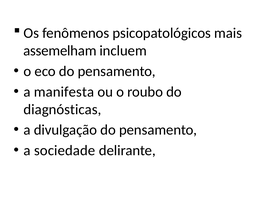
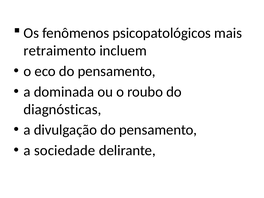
assemelham: assemelham -> retraimento (60, 51)
manifesta: manifesta -> dominada (64, 92)
